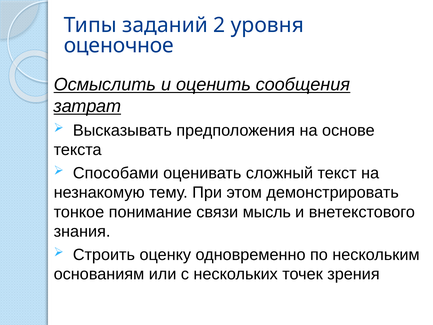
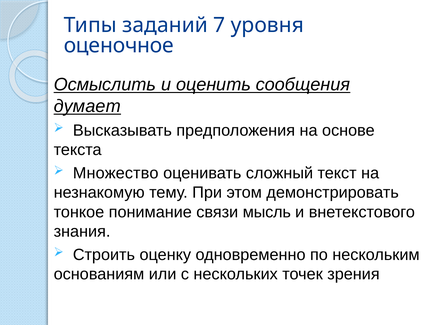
2: 2 -> 7 (219, 25)
затрат: затрат -> думает (87, 106)
Способами: Способами -> Множество (116, 173)
